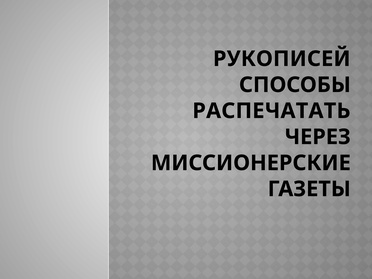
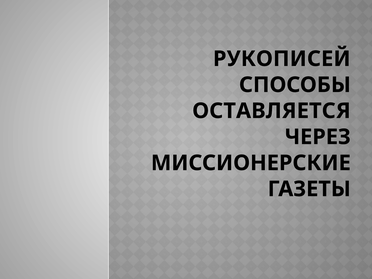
РАСПЕЧАТАТЬ: РАСПЕЧАТАТЬ -> ОСТАВЛЯЕТСЯ (271, 111)
